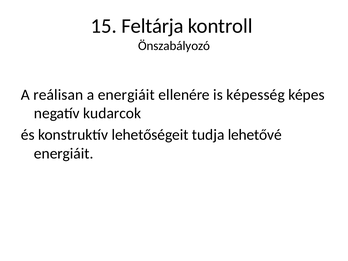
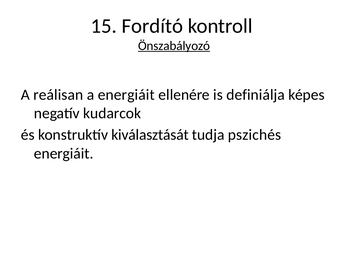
Feltárja: Feltárja -> Fordító (152, 26)
Önszabályozó underline: none -> present (174, 46)
képesség: képesség -> definiálja (256, 95)
lehetőségeit: lehetőségeit -> kiválasztását (150, 135)
lehetővé: lehetővé -> pszichés (255, 135)
